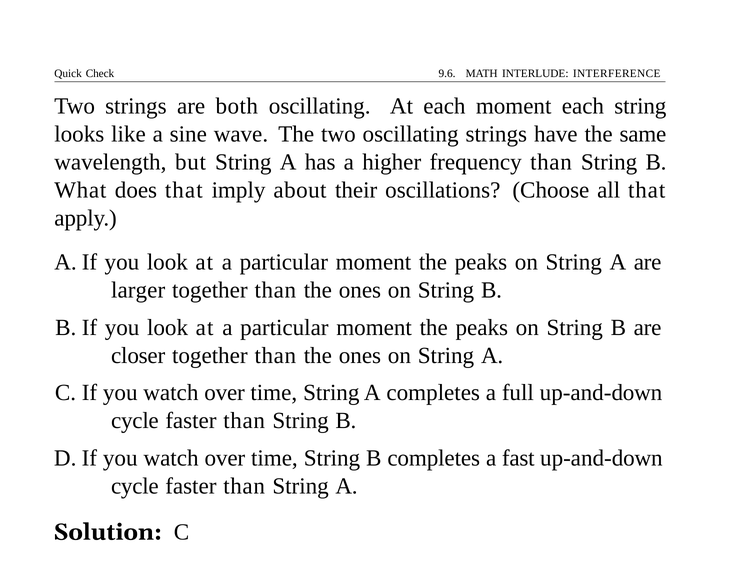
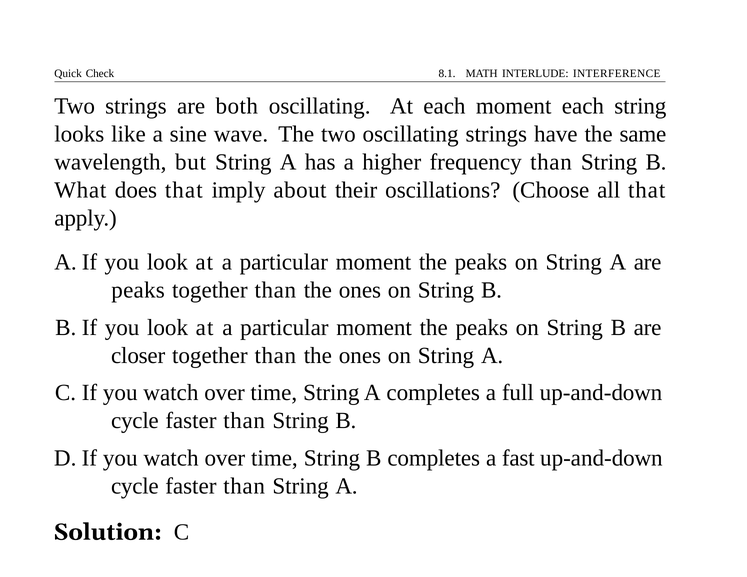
9.6: 9.6 -> 8.1 (447, 74)
larger: larger -> peaks (138, 290)
